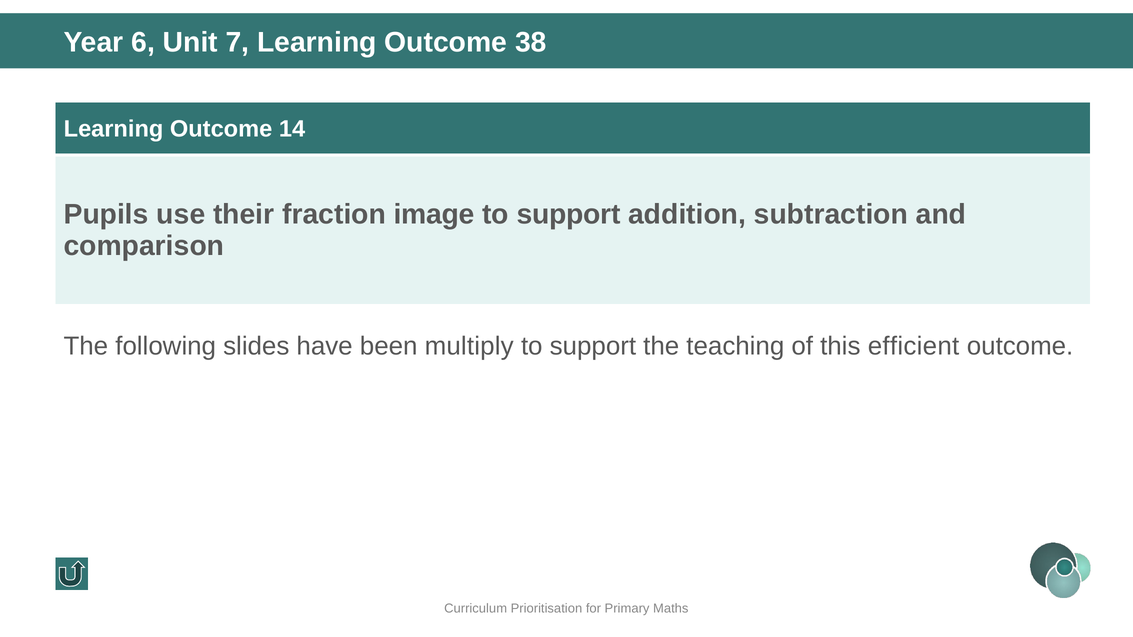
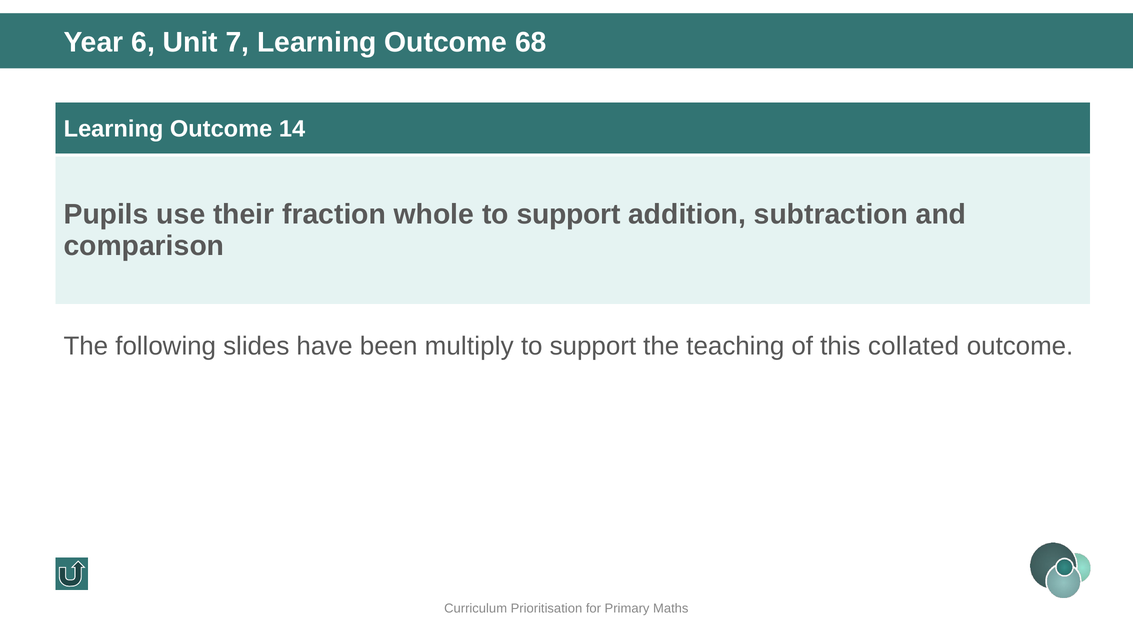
38: 38 -> 68 (531, 42)
image: image -> whole (434, 215)
efficient: efficient -> collated (914, 346)
